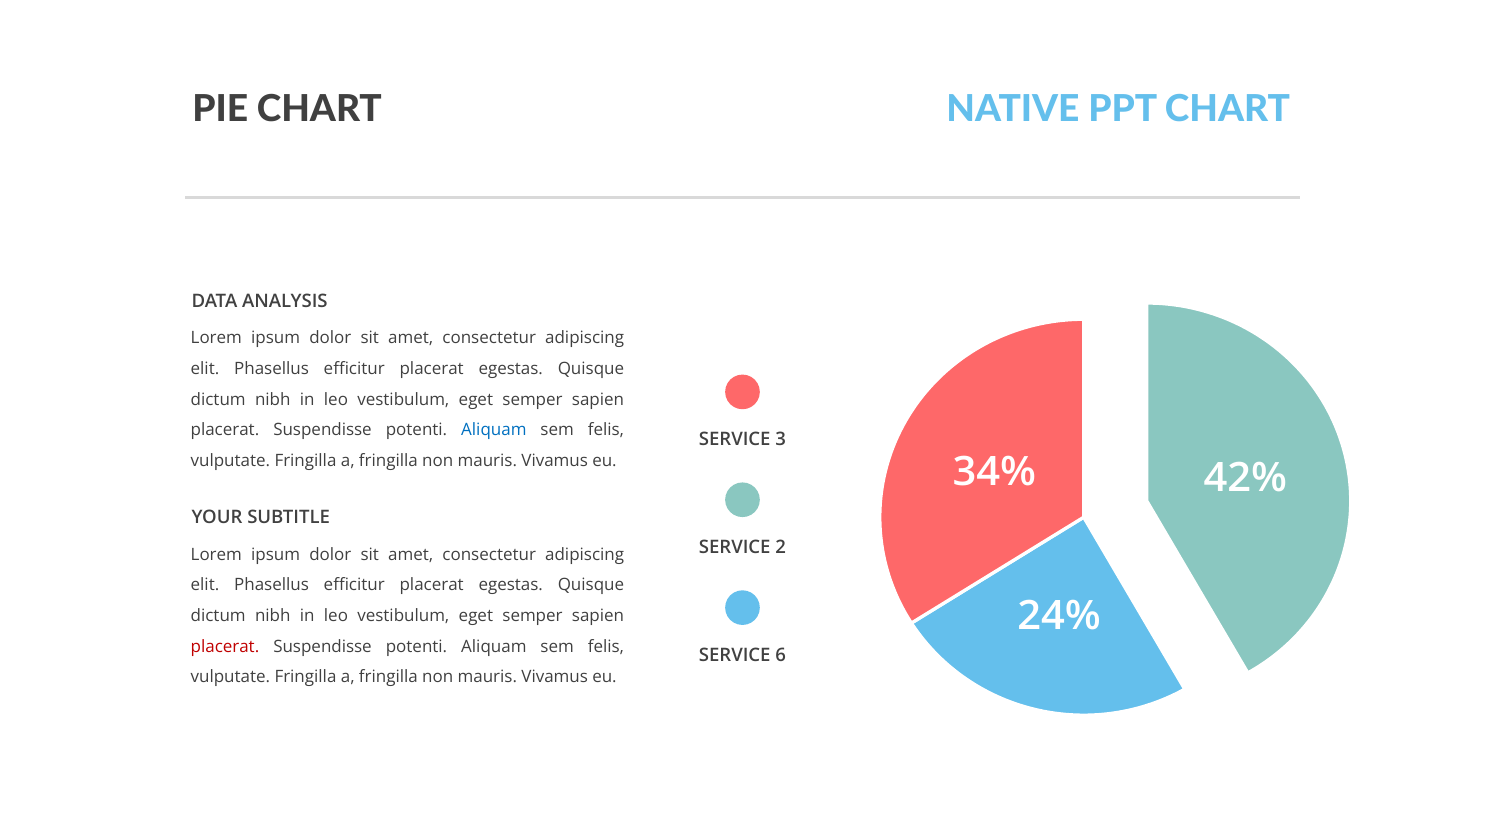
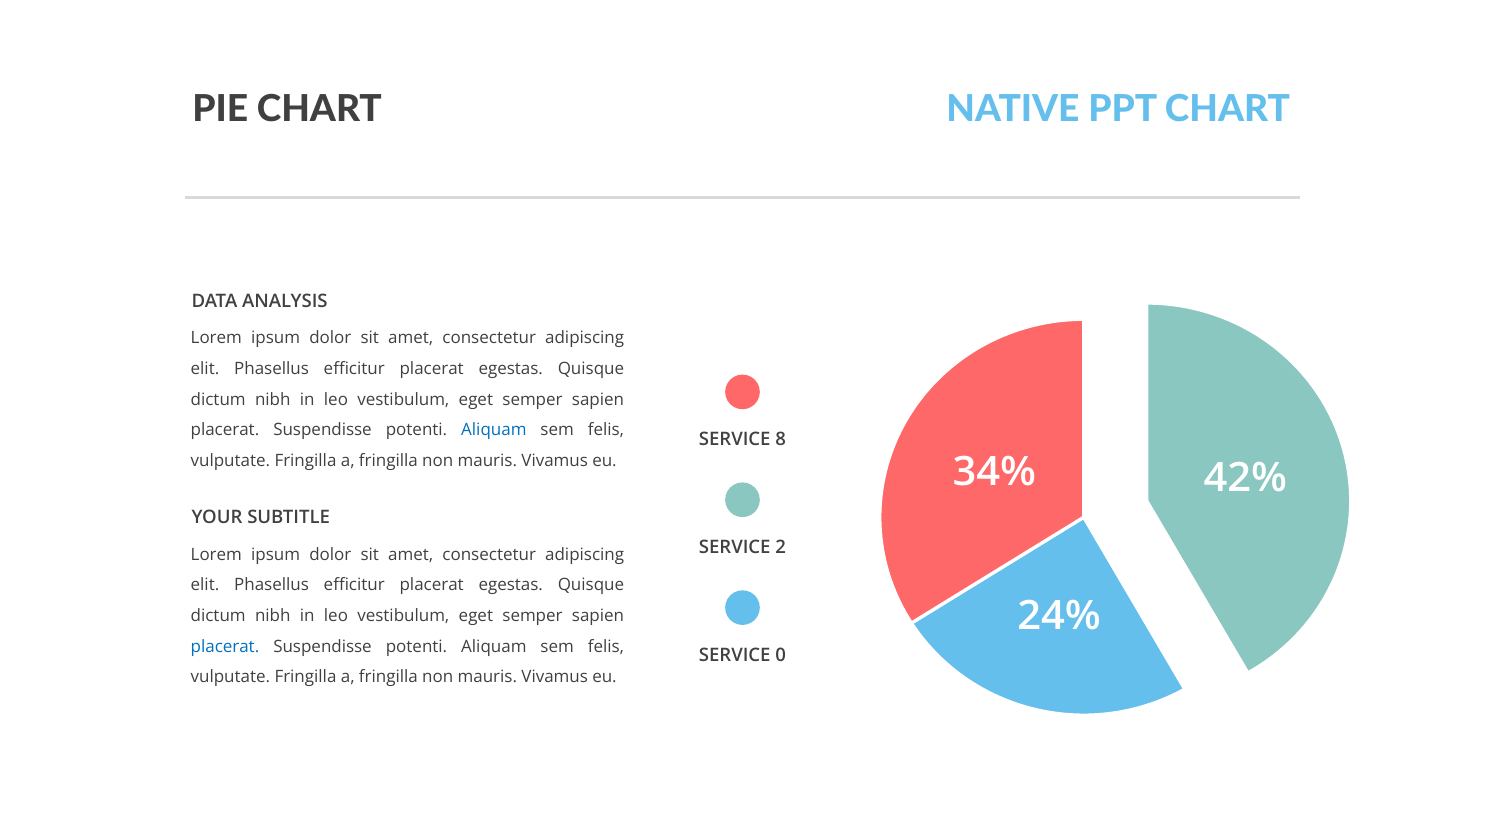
3: 3 -> 8 (781, 440)
placerat colour: red -> blue (225, 647)
6: 6 -> 0 (781, 656)
